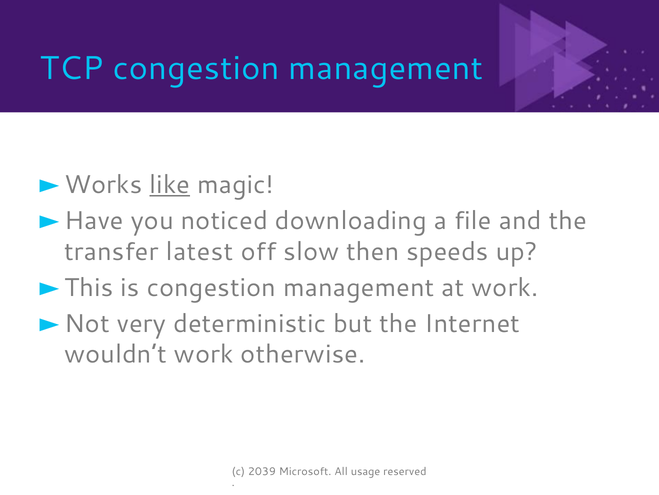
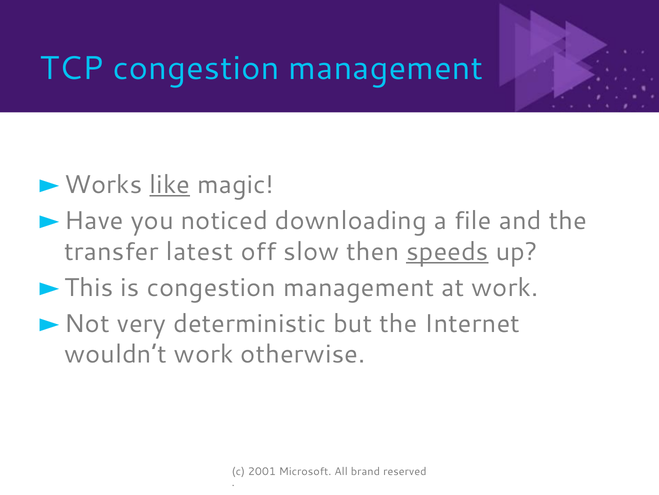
speeds underline: none -> present (447, 251)
2039: 2039 -> 2001 (262, 471)
usage: usage -> brand (365, 471)
